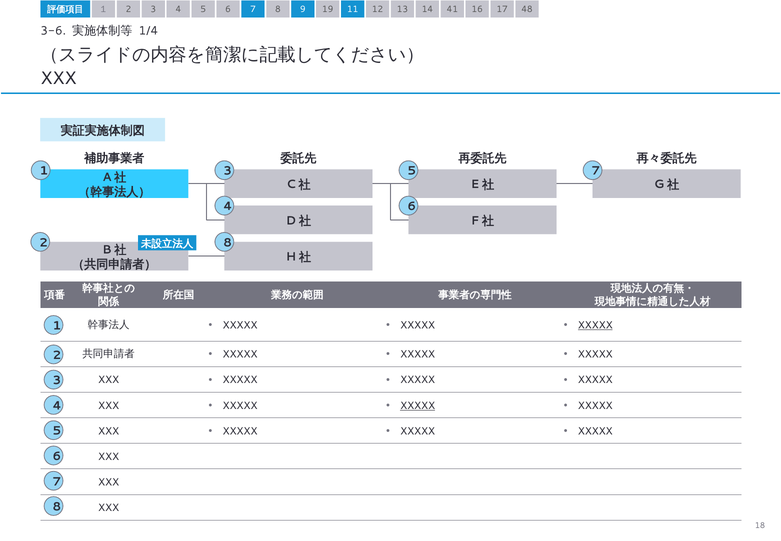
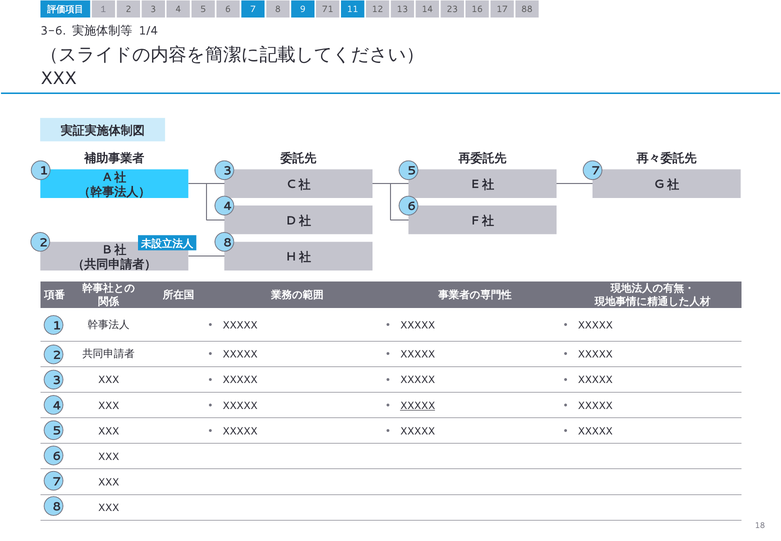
19: 19 -> 71 (328, 9)
41: 41 -> 23 (452, 9)
48: 48 -> 88 (527, 9)
XXXXX underline: present -> none (595, 325)
